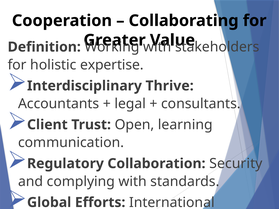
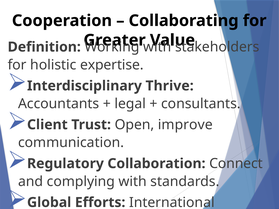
learning: learning -> improve (185, 125)
Security: Security -> Connect (236, 164)
